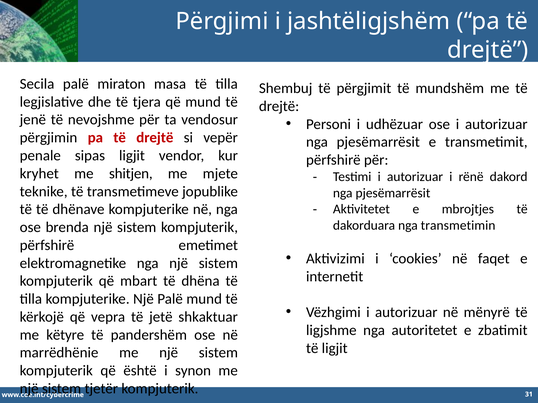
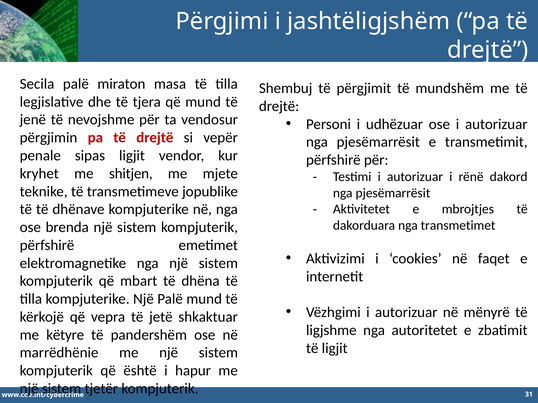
transmetimin: transmetimin -> transmetimet (458, 226)
synon: synon -> hapur (193, 371)
